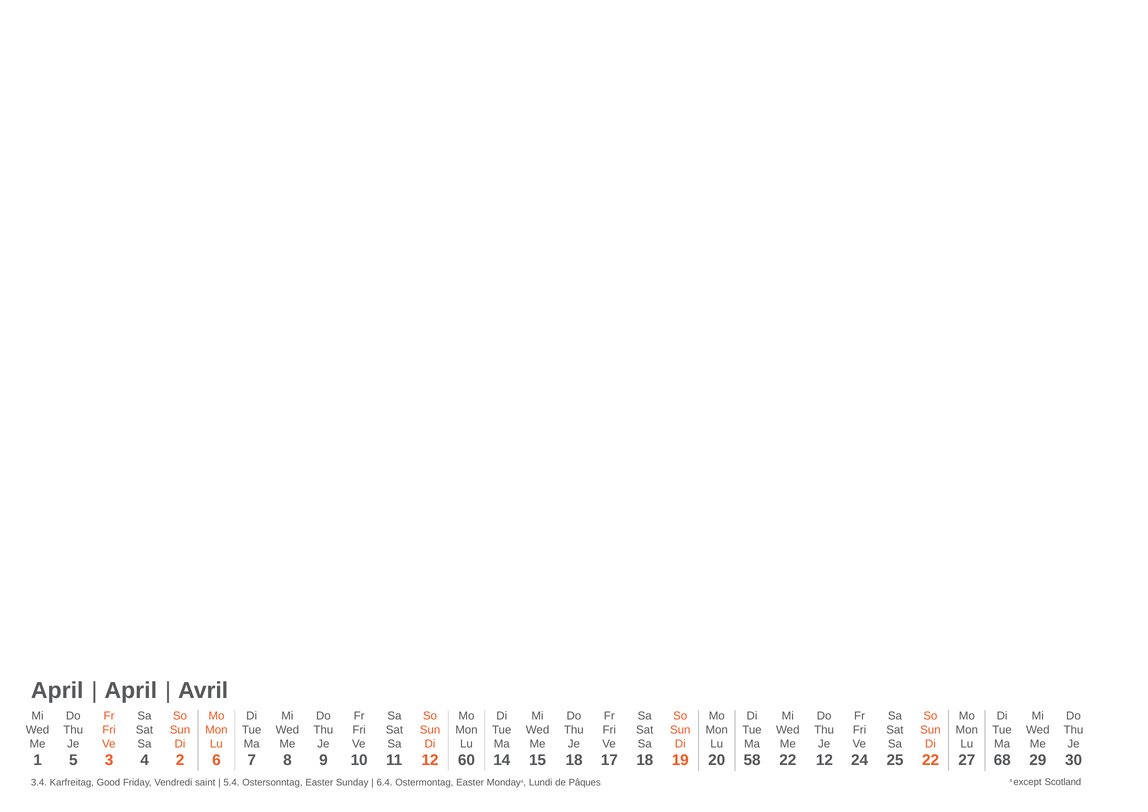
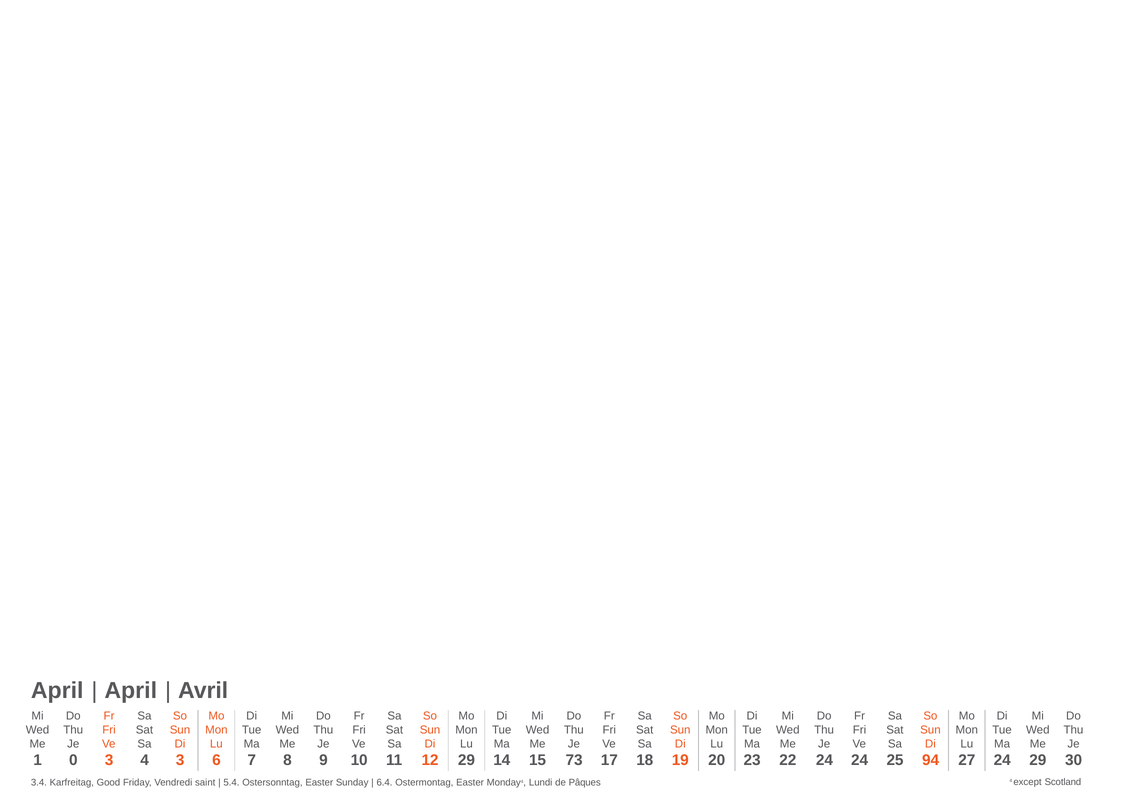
5: 5 -> 0 (73, 760)
4 2: 2 -> 3 (180, 760)
12 60: 60 -> 29 (466, 760)
15 18: 18 -> 73 (574, 760)
58: 58 -> 23 (752, 760)
22 12: 12 -> 24 (824, 760)
25 22: 22 -> 94 (931, 760)
27 68: 68 -> 24 (1002, 760)
